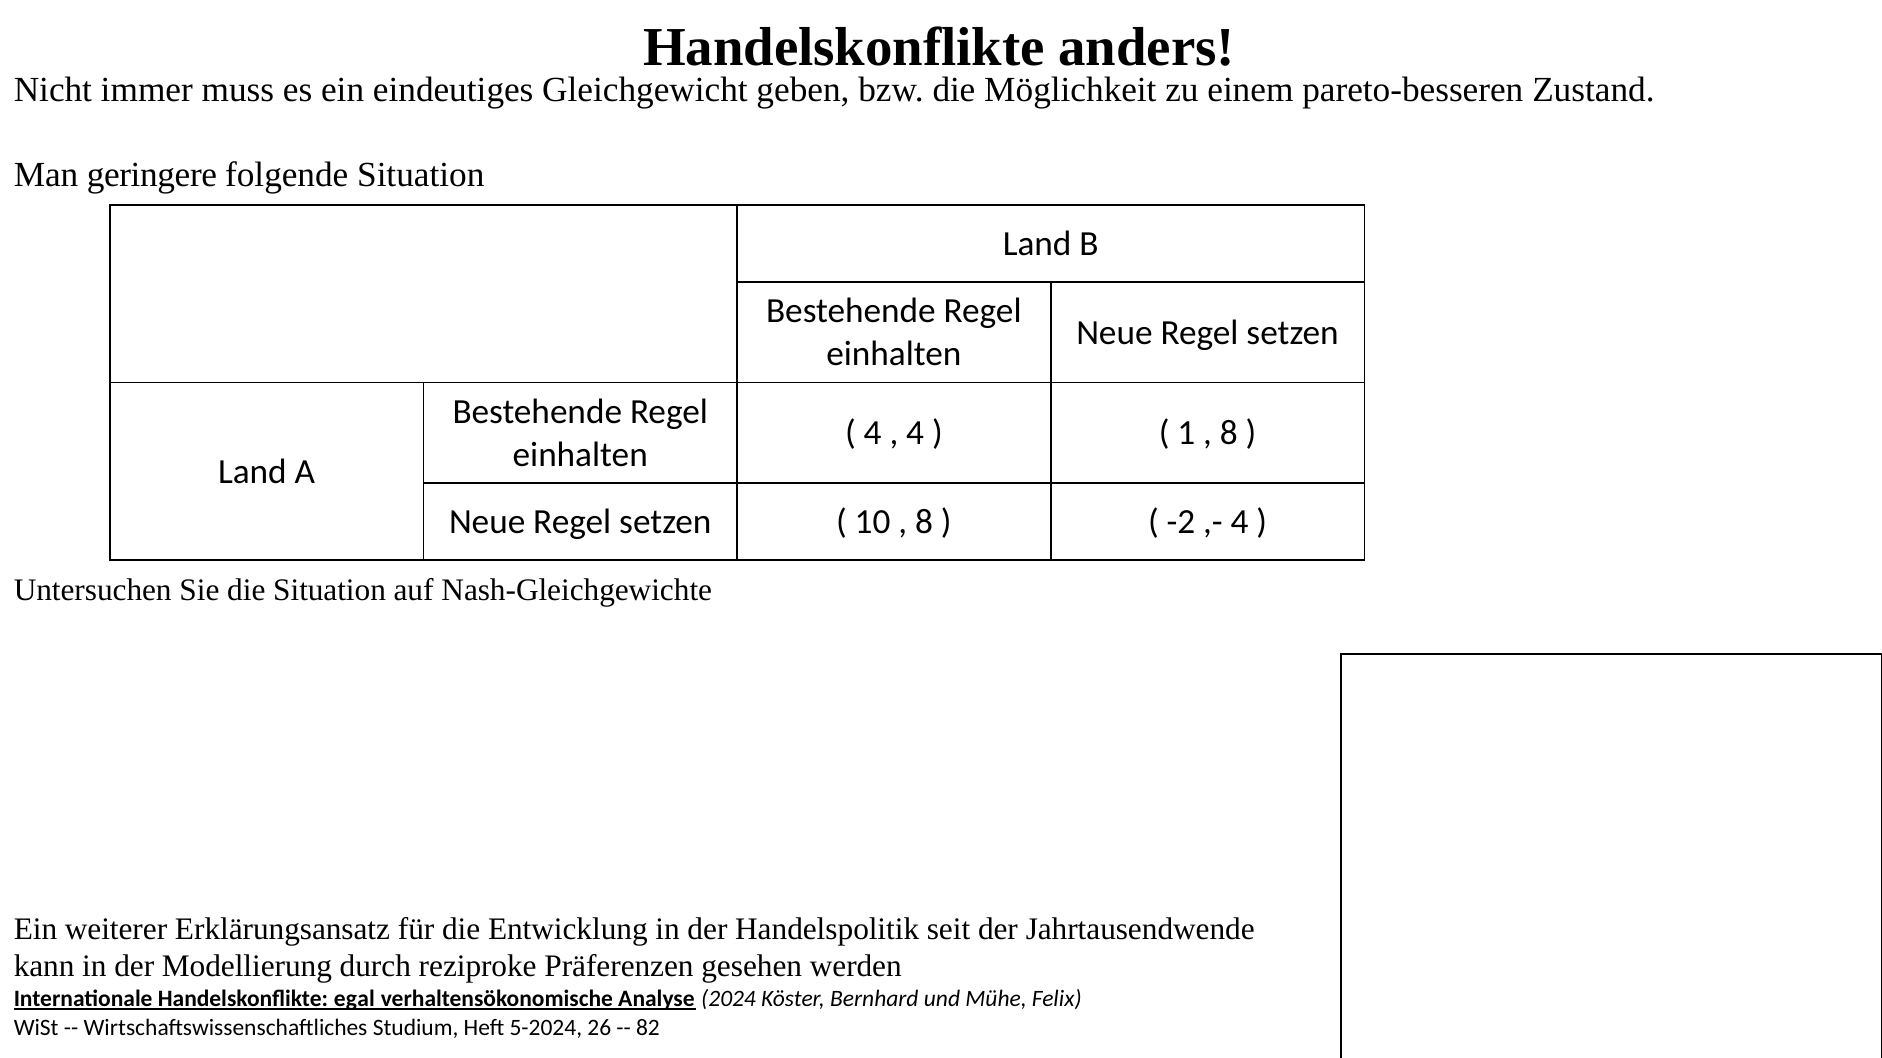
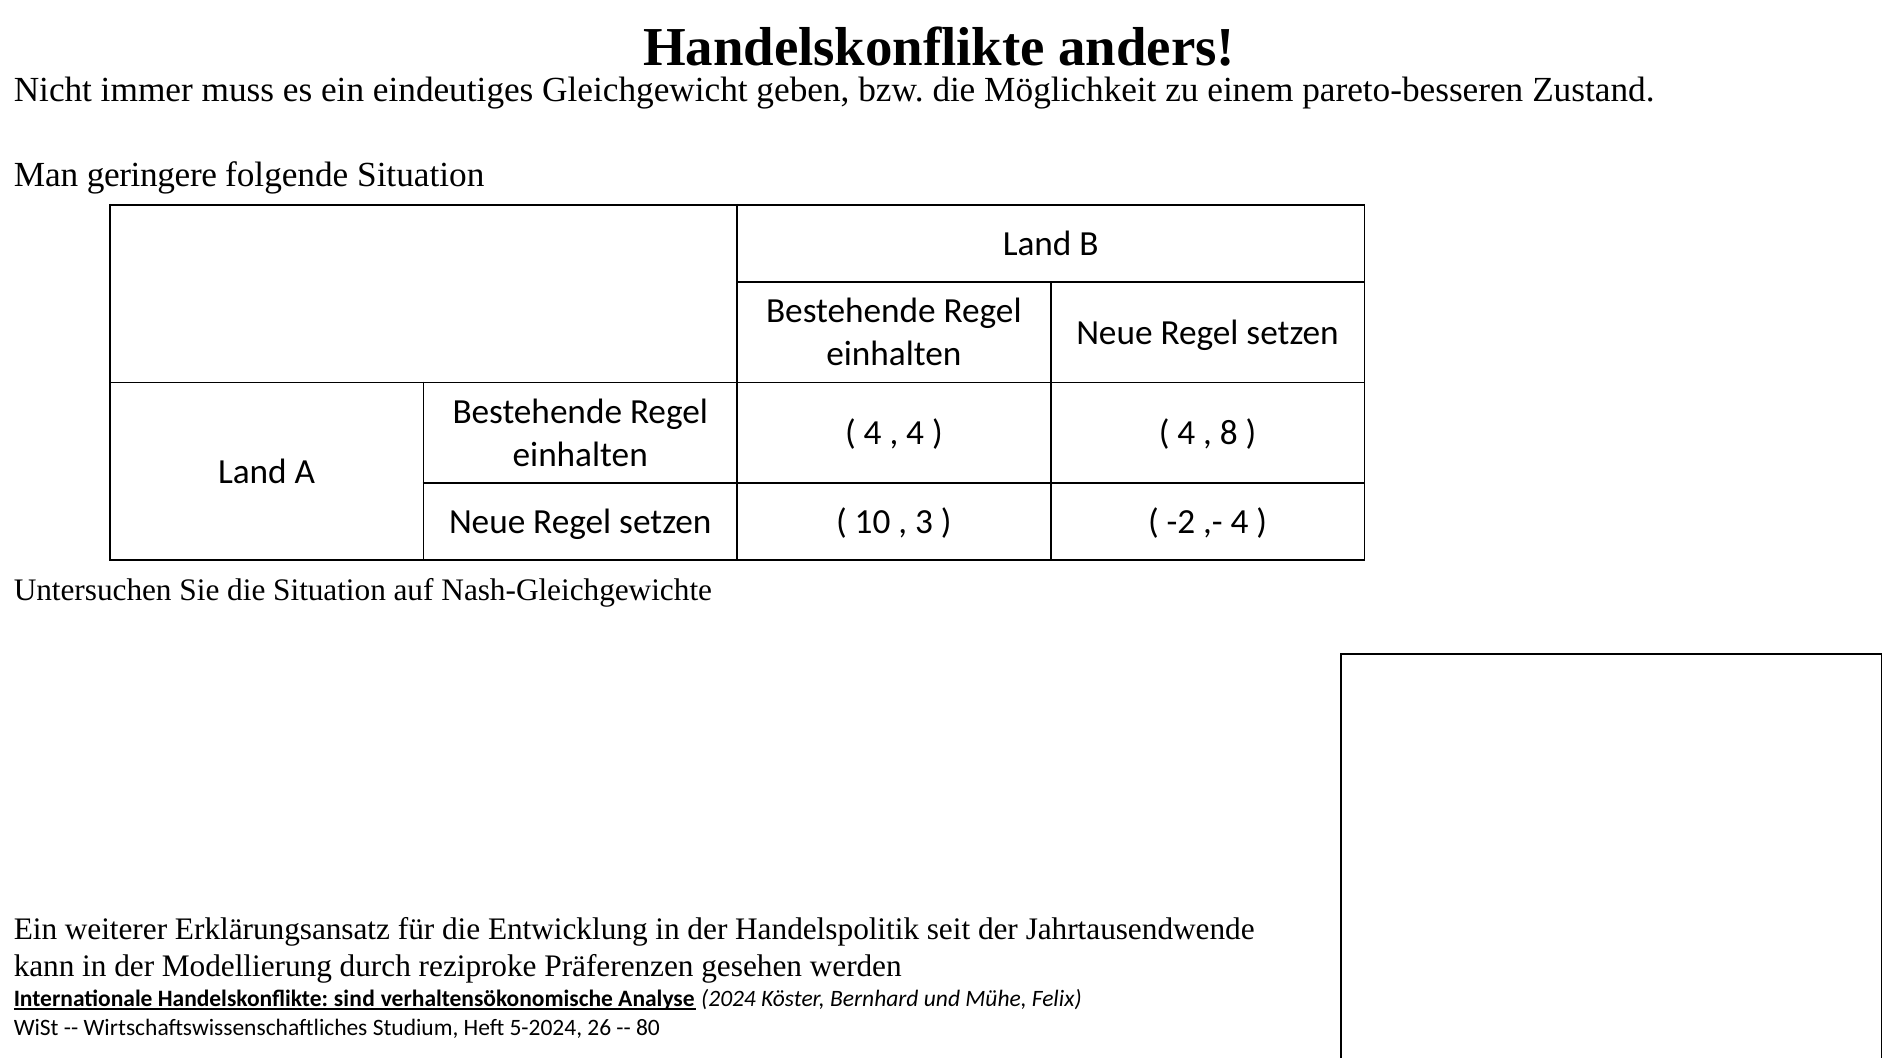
1: 1 -> 4 (1186, 433)
8: 8 -> 3 (924, 522)
egal: egal -> sind (354, 999)
82: 82 -> 80 (648, 1028)
